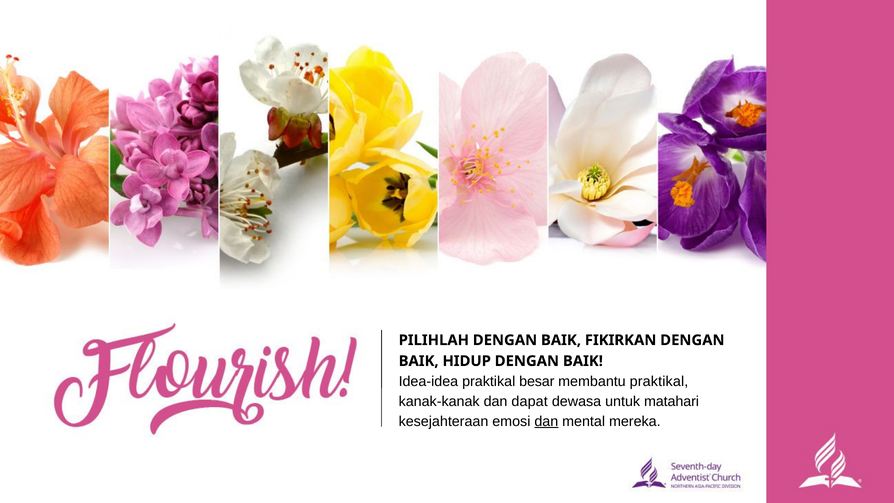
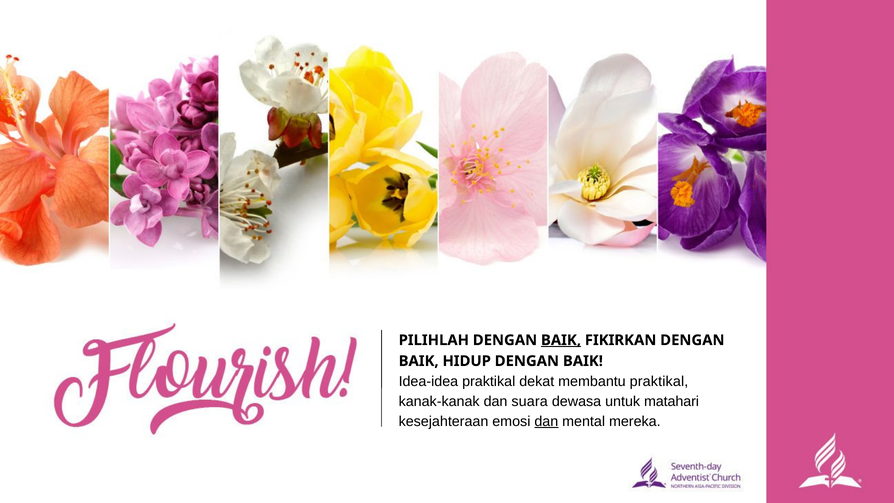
BAIK underline: none -> present (561, 340)
besar: besar -> dekat (537, 381)
dapat: dapat -> suara (530, 401)
